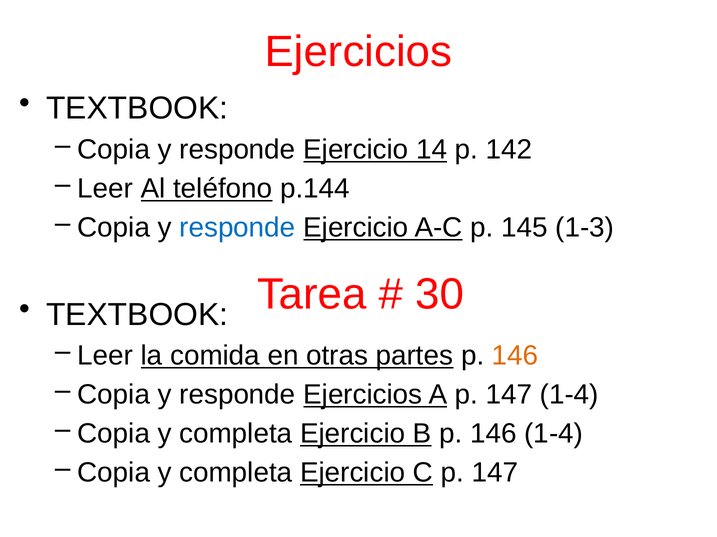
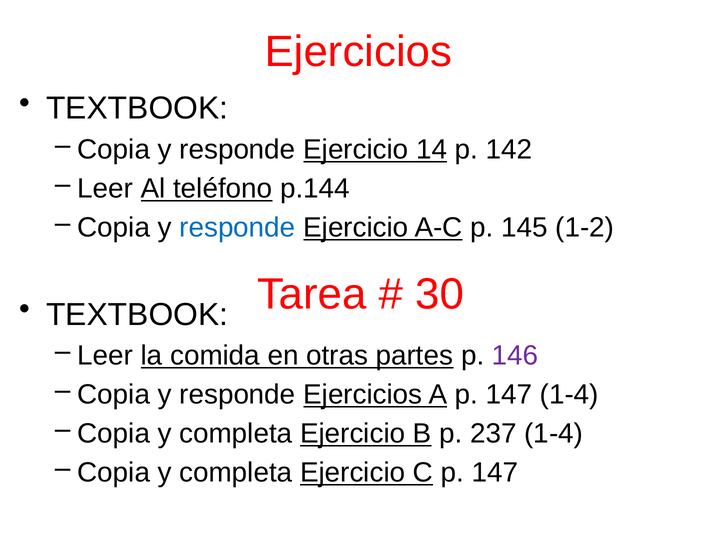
1-3: 1-3 -> 1-2 (585, 228)
146 colour: orange -> purple (515, 356)
B p 146: 146 -> 237 (493, 434)
